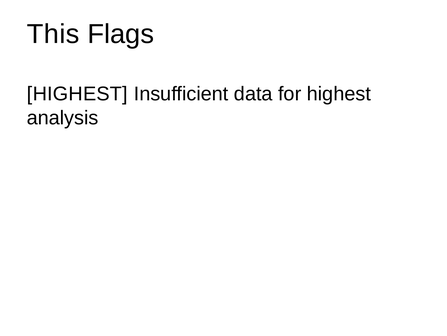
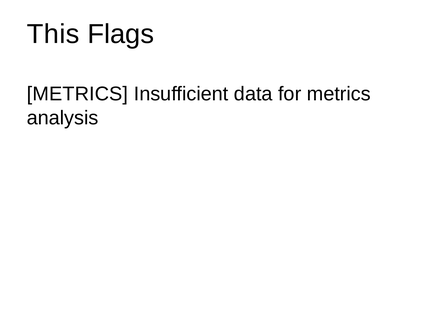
HIGHEST: HIGHEST -> METRICS (77, 94)
for highest: highest -> metrics (339, 94)
